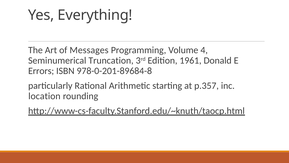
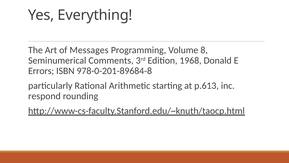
4: 4 -> 8 (204, 50)
Truncation: Truncation -> Comments (111, 60)
1961: 1961 -> 1968 (191, 60)
p.357: p.357 -> p.613 (207, 85)
location: location -> respond (44, 96)
